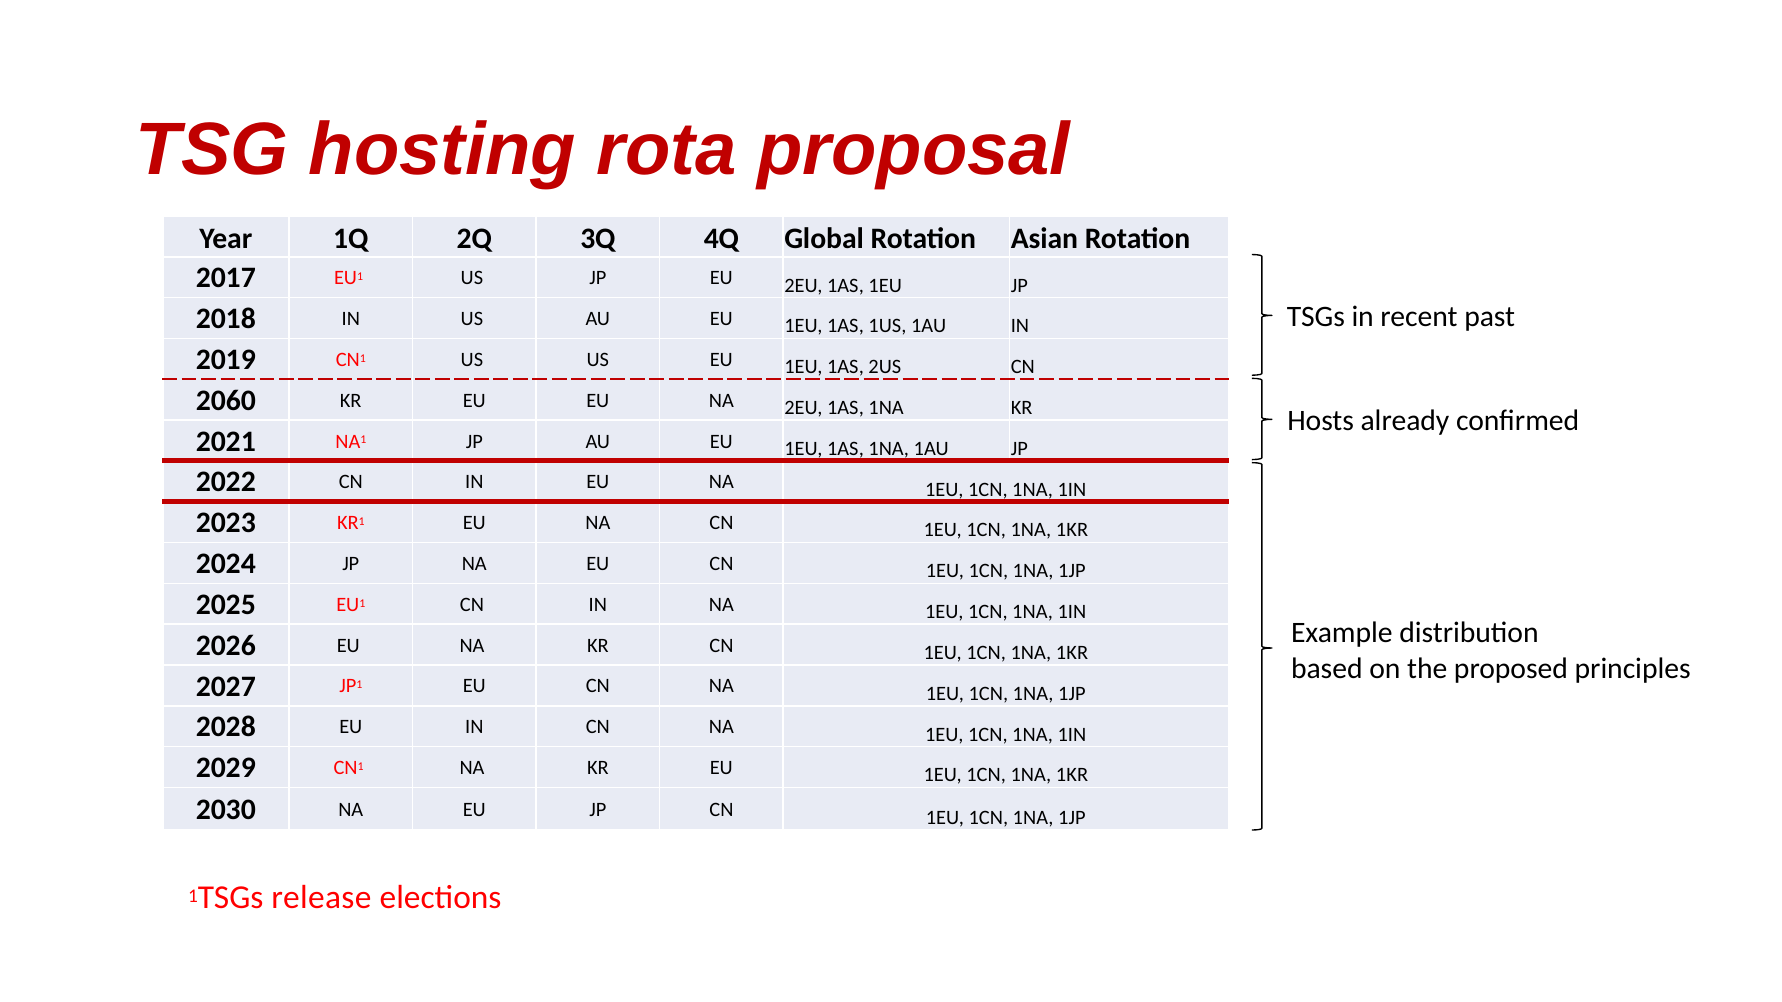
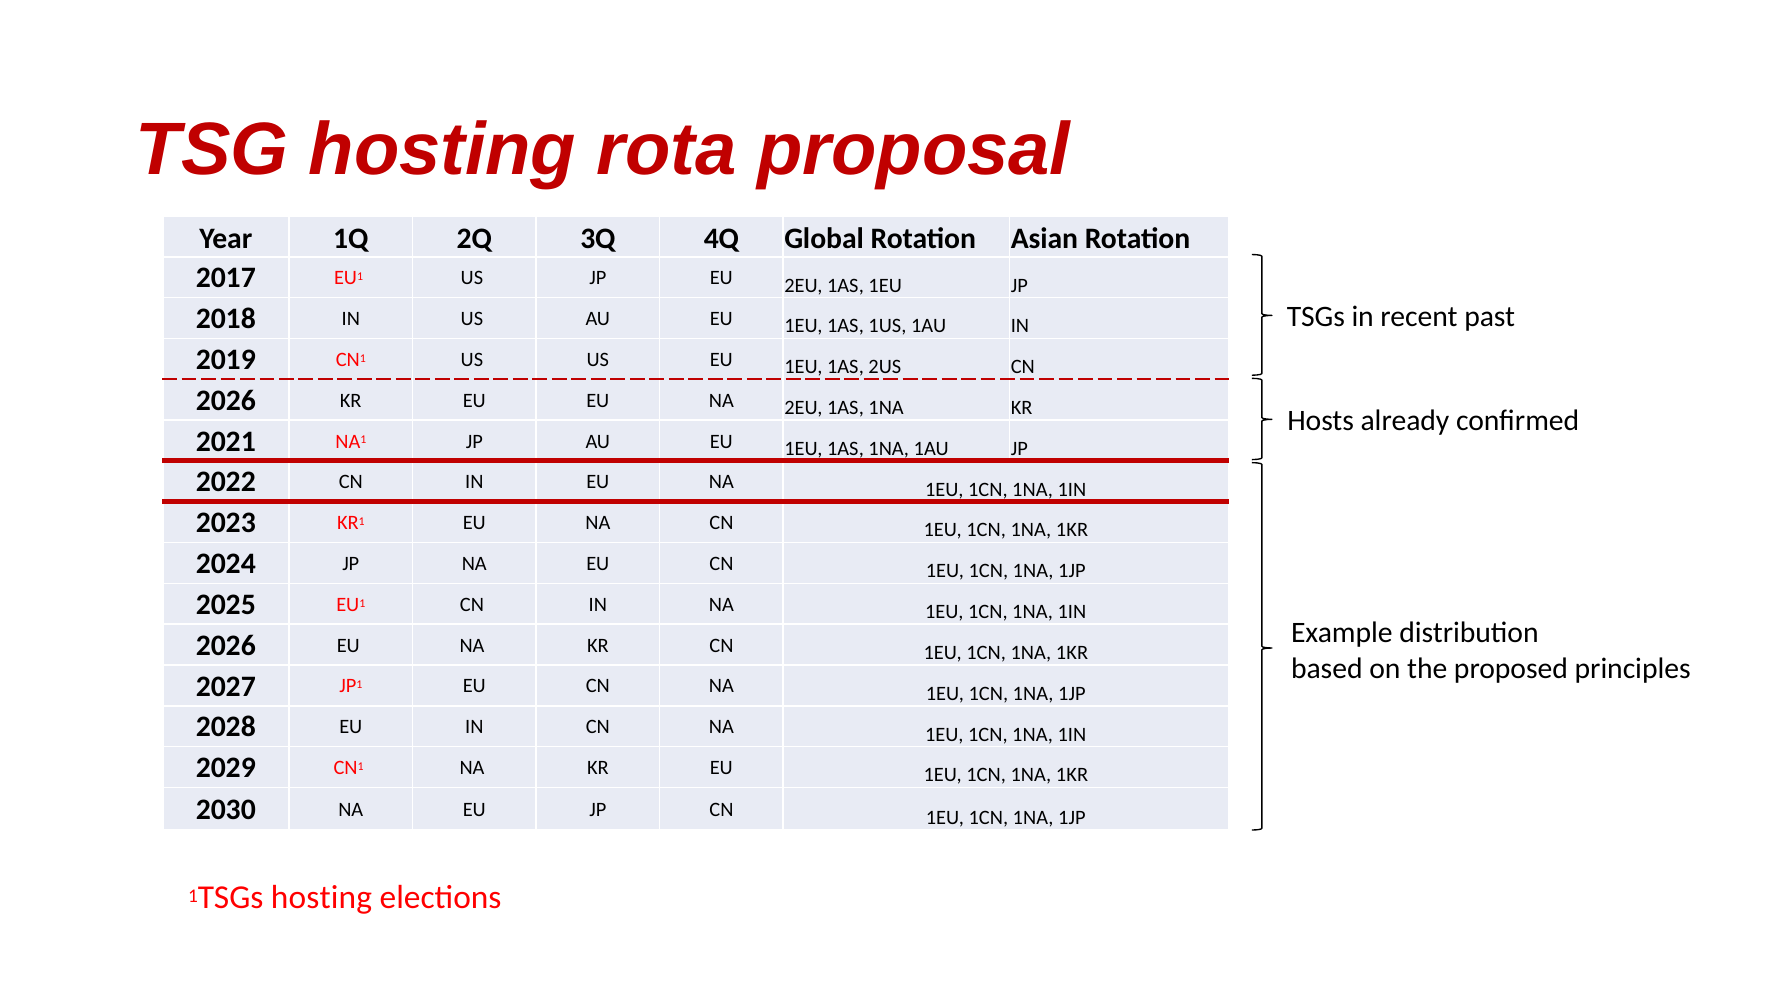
2060: 2060 -> 2026 (226, 401)
1TSGs release: release -> hosting (321, 898)
